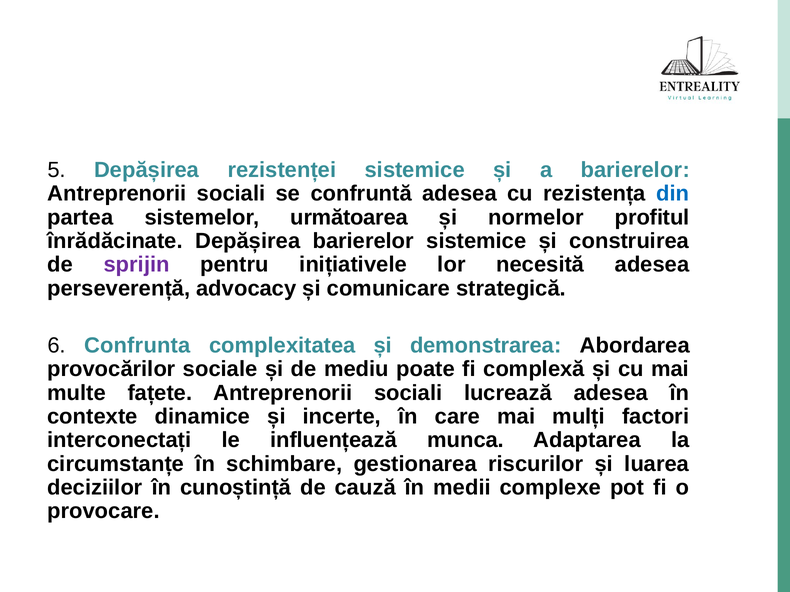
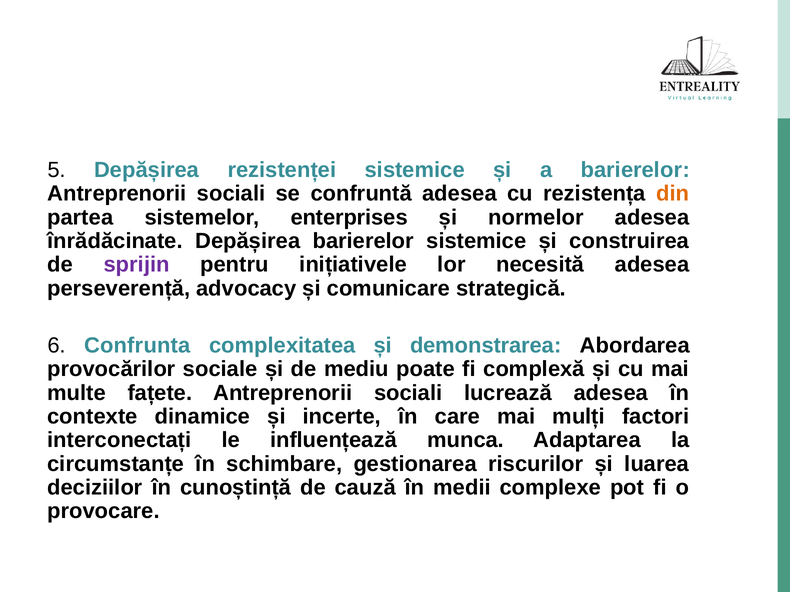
din colour: blue -> orange (673, 194)
următoarea: următoarea -> enterprises (349, 217)
normelor profitul: profitul -> adesea (652, 217)
